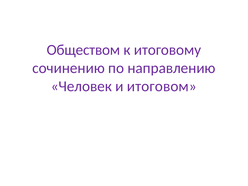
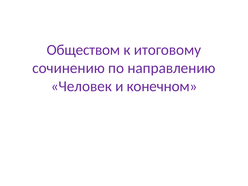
итоговом: итоговом -> конечном (162, 86)
